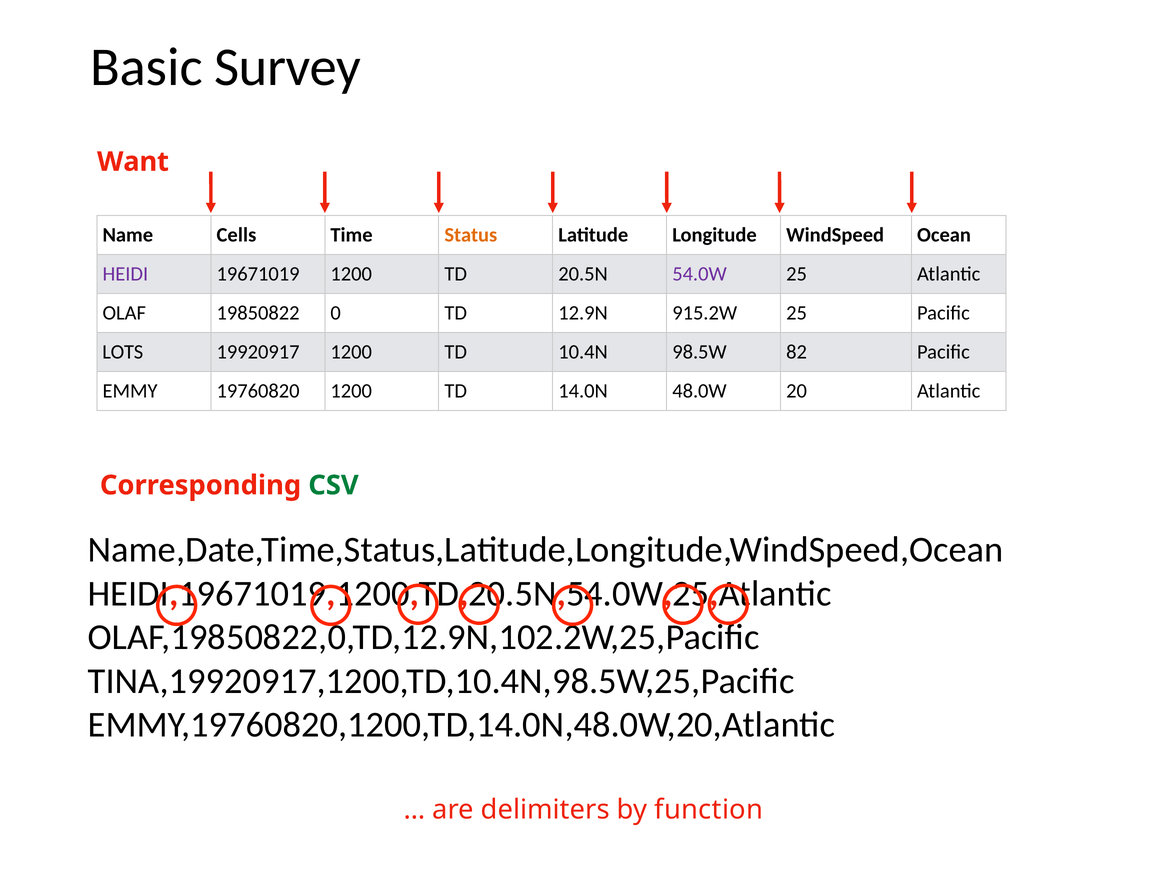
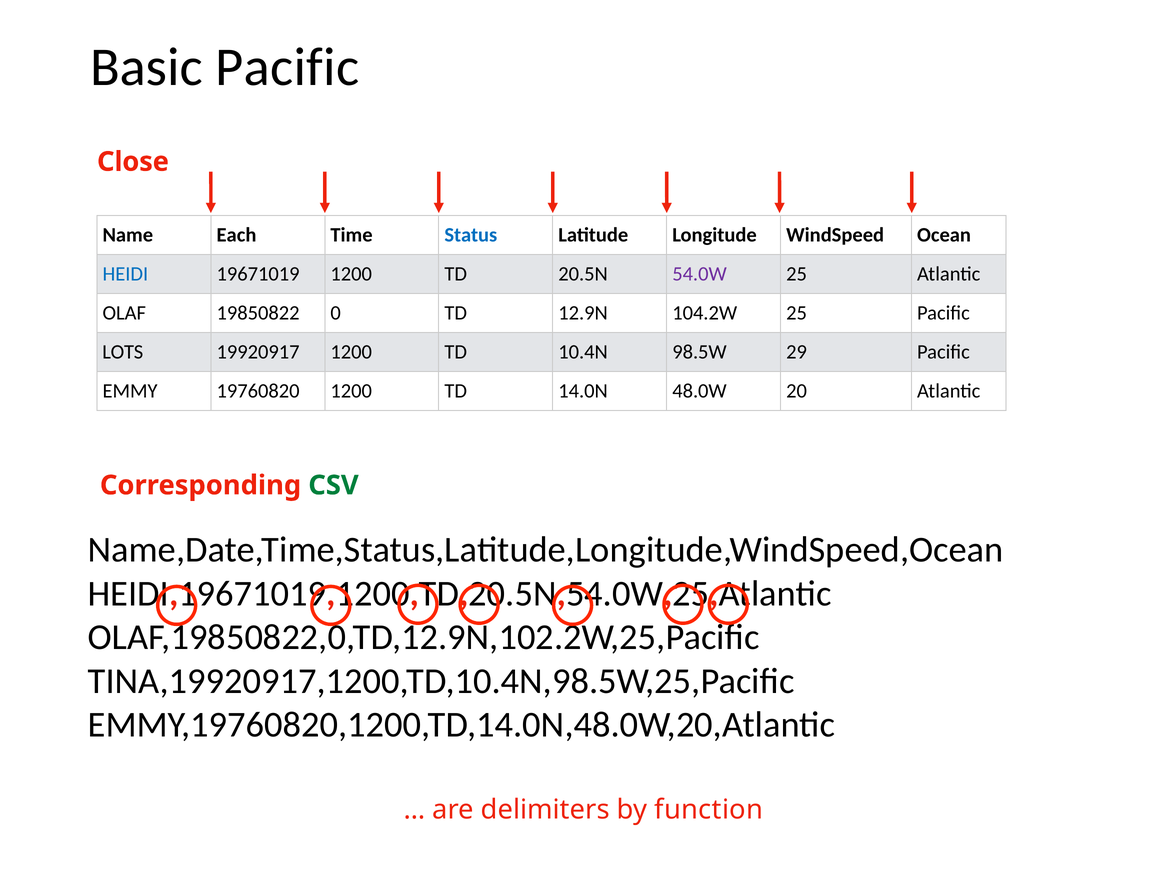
Basic Survey: Survey -> Pacific (287, 67)
Want: Want -> Close (133, 162)
Cells: Cells -> Each (236, 235)
Status colour: orange -> blue (471, 235)
HEIDI colour: purple -> blue (125, 274)
915.2W: 915.2W -> 104.2W (705, 313)
82: 82 -> 29 (797, 352)
